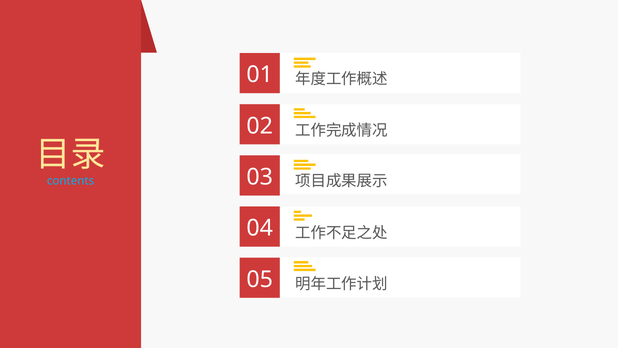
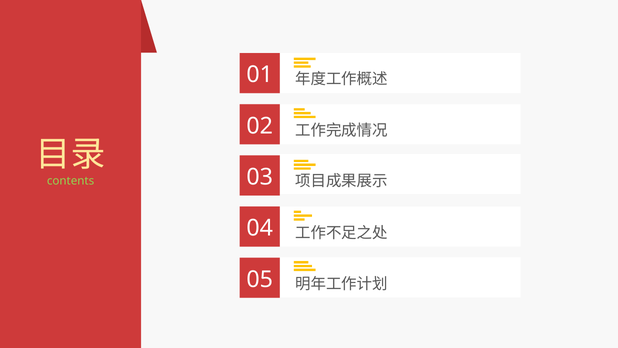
contents colour: light blue -> light green (71, 181)
